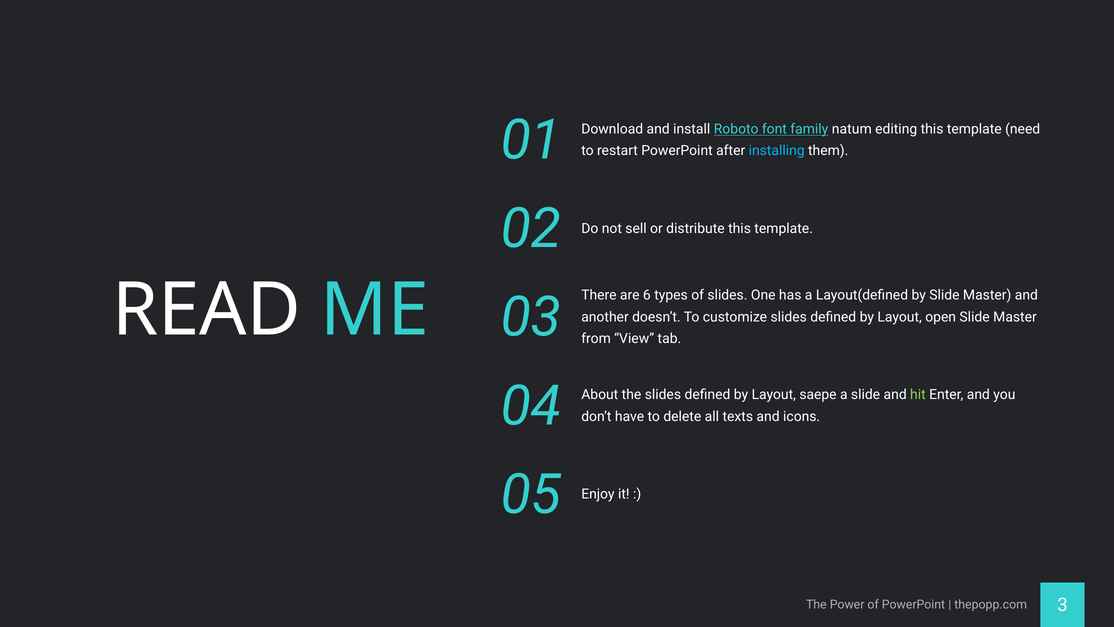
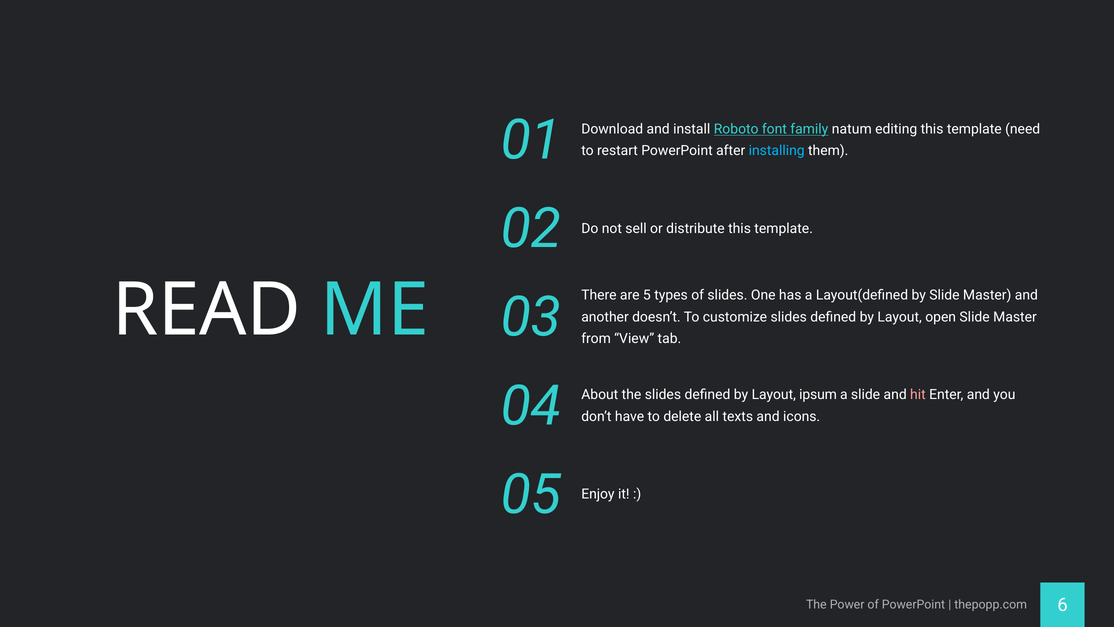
6: 6 -> 5 (647, 295)
saepe: saepe -> ipsum (818, 395)
hit colour: light green -> pink (918, 395)
3: 3 -> 6 (1063, 605)
